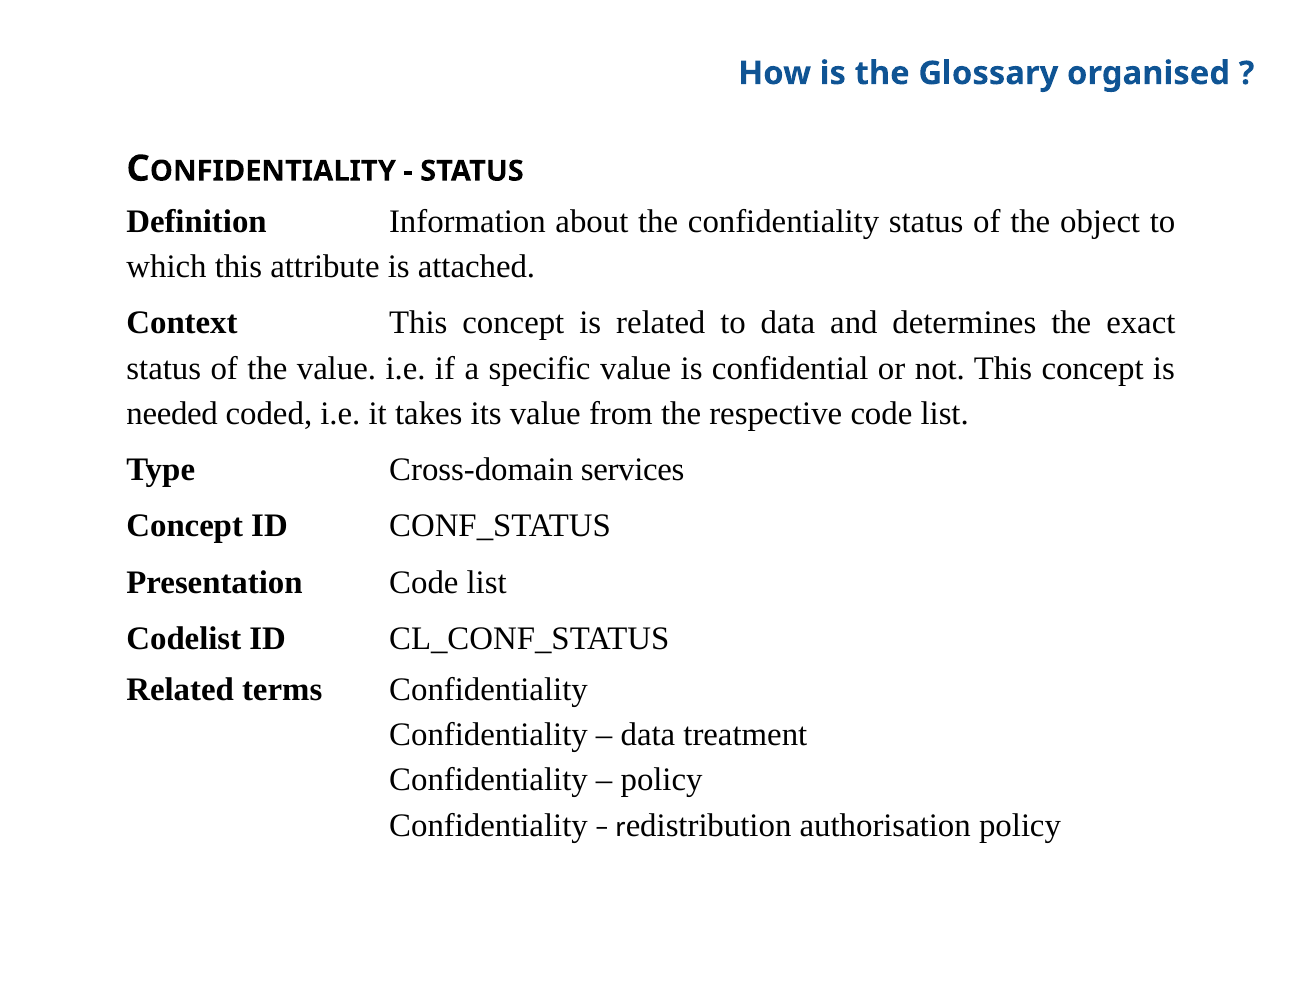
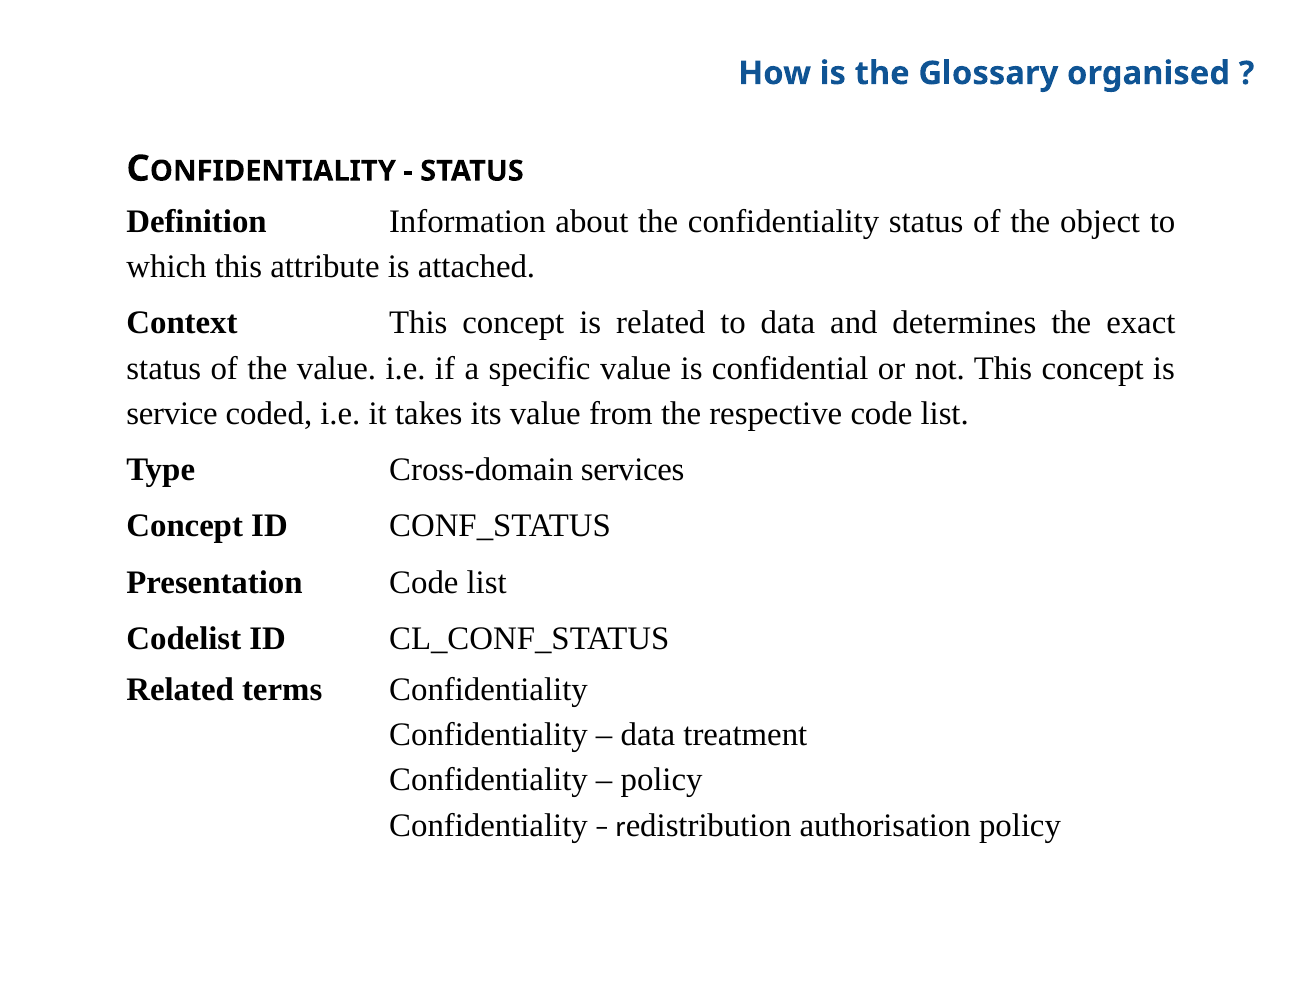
needed: needed -> service (172, 414)
